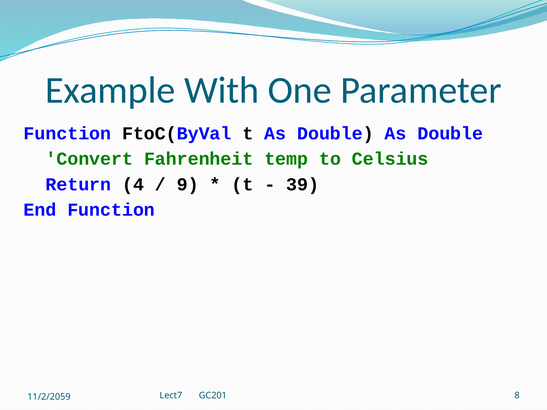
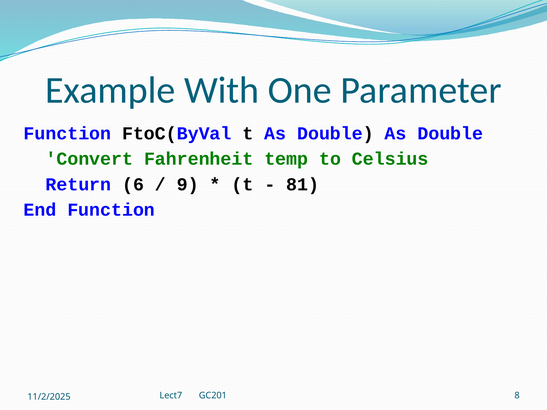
4: 4 -> 6 (133, 184)
39: 39 -> 81 (303, 184)
11/2/2059: 11/2/2059 -> 11/2/2025 (49, 397)
